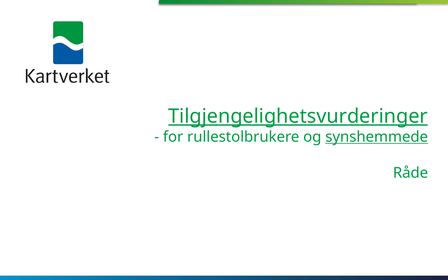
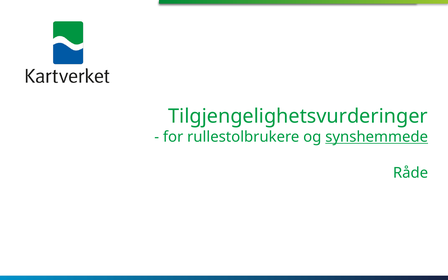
Tilgjengelighetsvurderinger underline: present -> none (298, 116)
